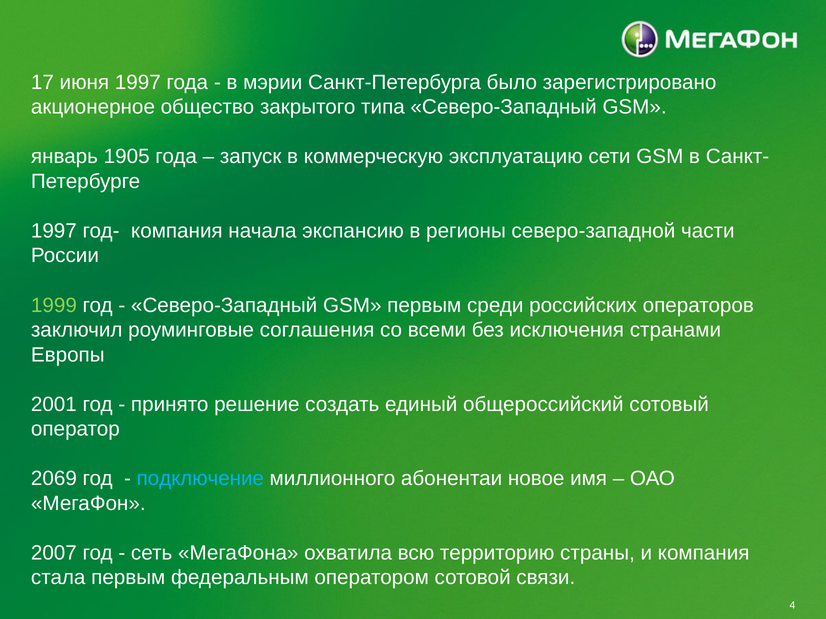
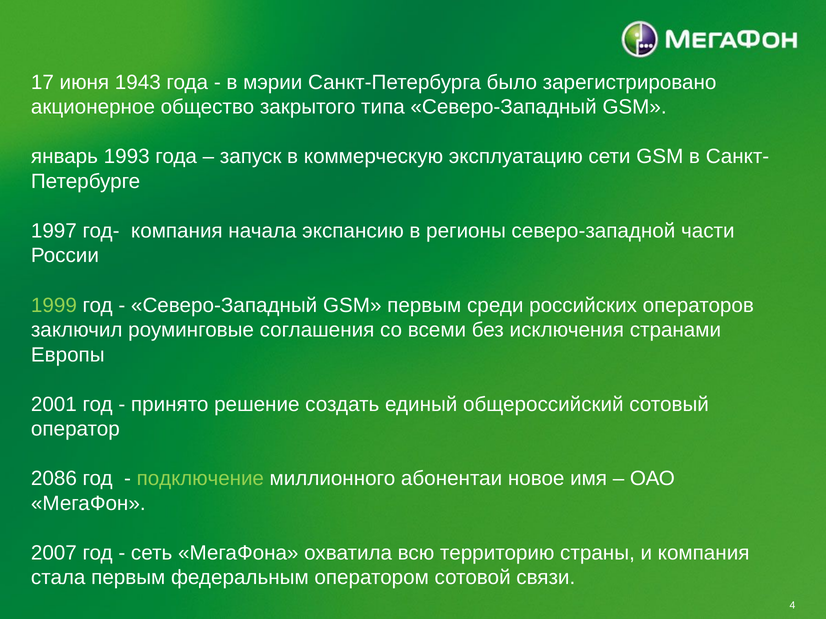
июня 1997: 1997 -> 1943 (138, 82)
1905: 1905 -> 1993 (127, 157)
2069: 2069 -> 2086 (54, 479)
подключение colour: light blue -> light green (200, 479)
